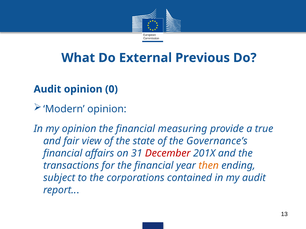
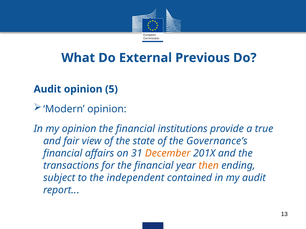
0: 0 -> 5 (111, 89)
measuring: measuring -> institutions (183, 129)
December colour: red -> orange (168, 154)
corporations: corporations -> independent (135, 178)
